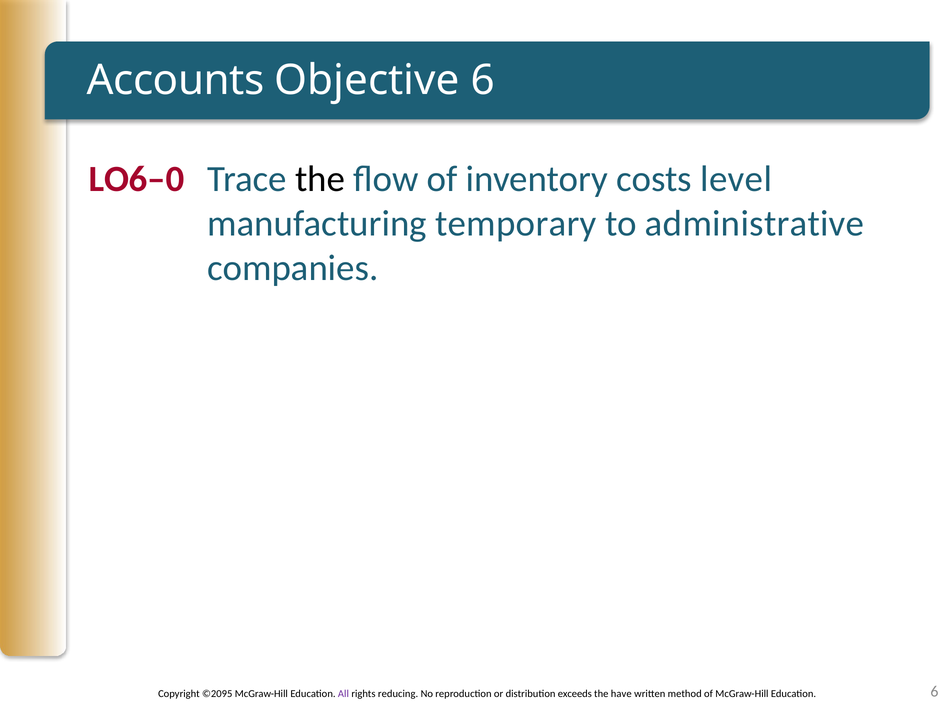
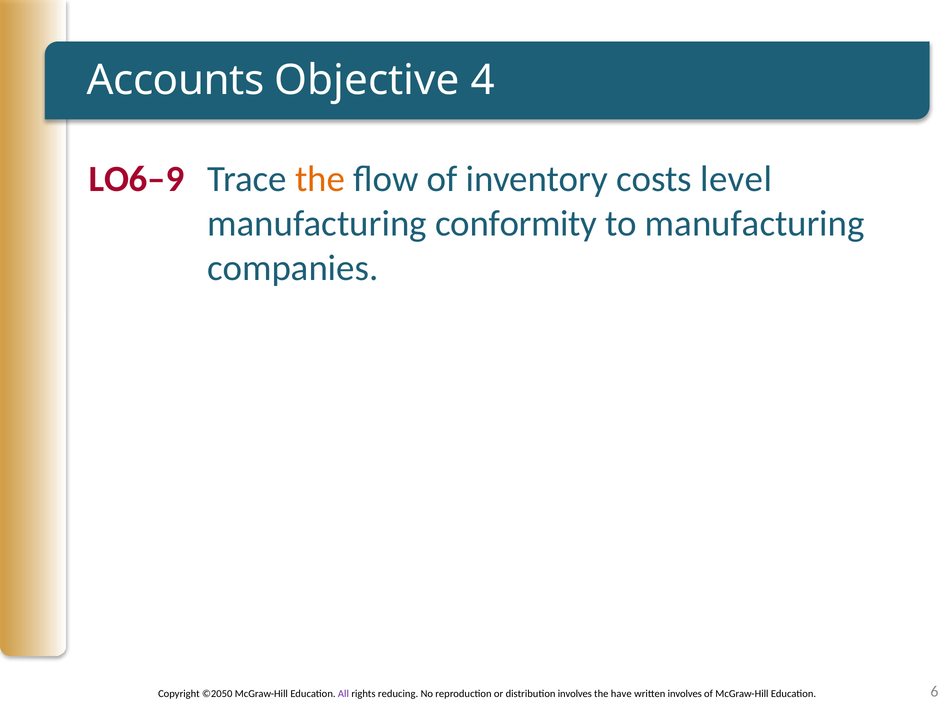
Objective 6: 6 -> 4 (483, 80)
LO6–0: LO6–0 -> LO6–9 (137, 179)
the colour: black -> orange (320, 179)
temporary: temporary -> conformity (516, 224)
to administrative: administrative -> manufacturing (755, 224)
©2095: ©2095 -> ©2050 (217, 694)
distribution exceeds: exceeds -> involves (575, 694)
written method: method -> involves (685, 694)
